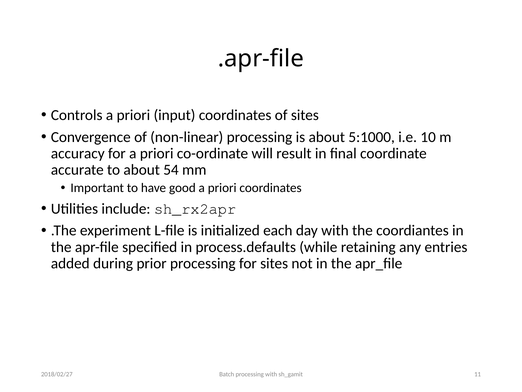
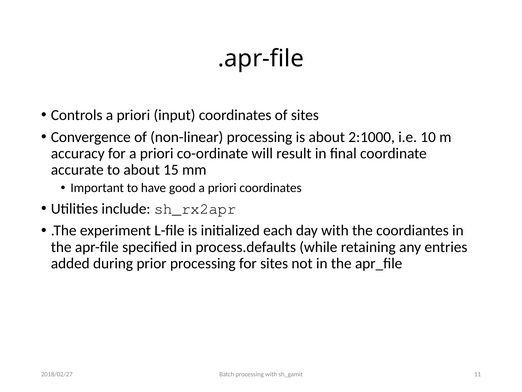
5:1000: 5:1000 -> 2:1000 (372, 137)
54: 54 -> 15 (171, 170)
